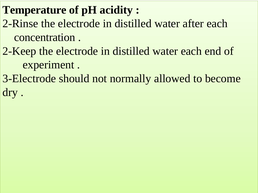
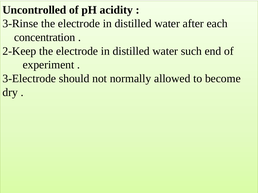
Temperature: Temperature -> Uncontrolled (34, 10)
2-Rinse: 2-Rinse -> 3-Rinse (20, 24)
water each: each -> such (191, 51)
